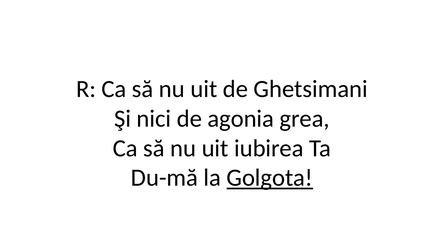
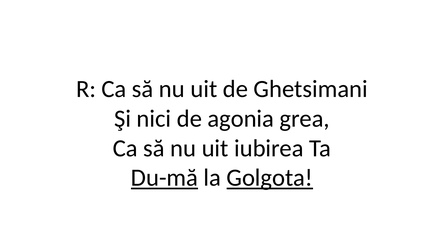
Du-mă underline: none -> present (164, 178)
